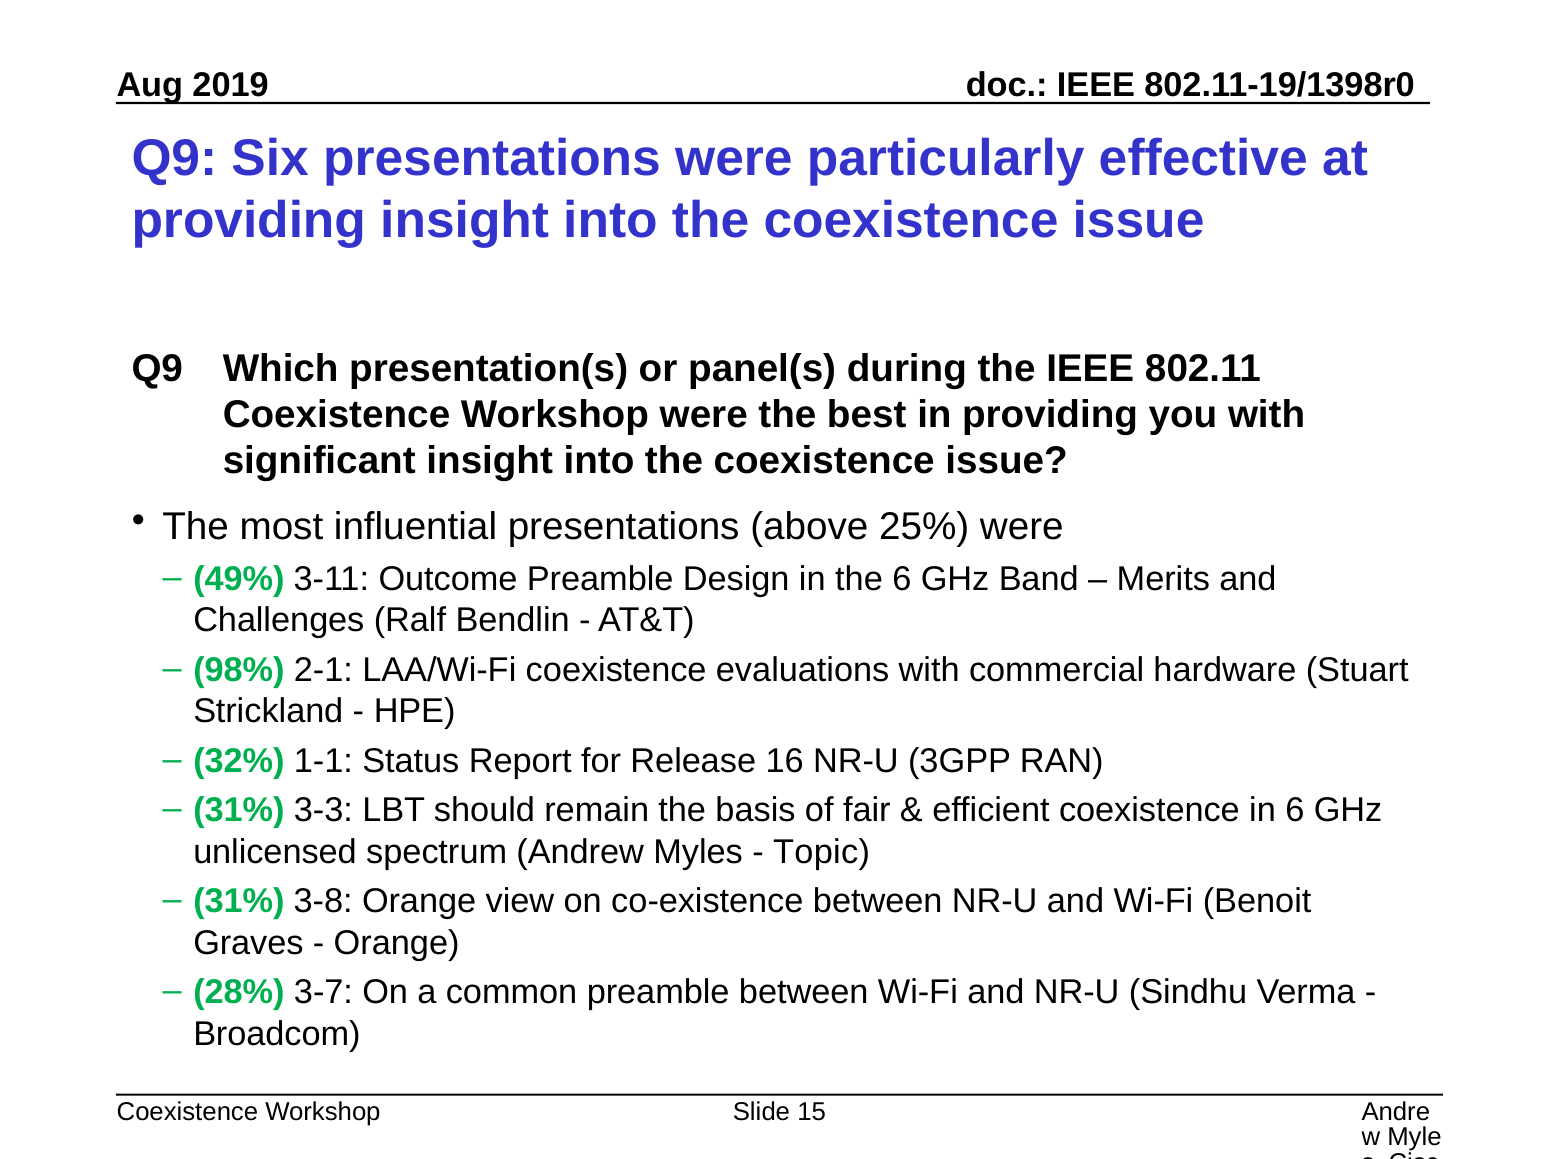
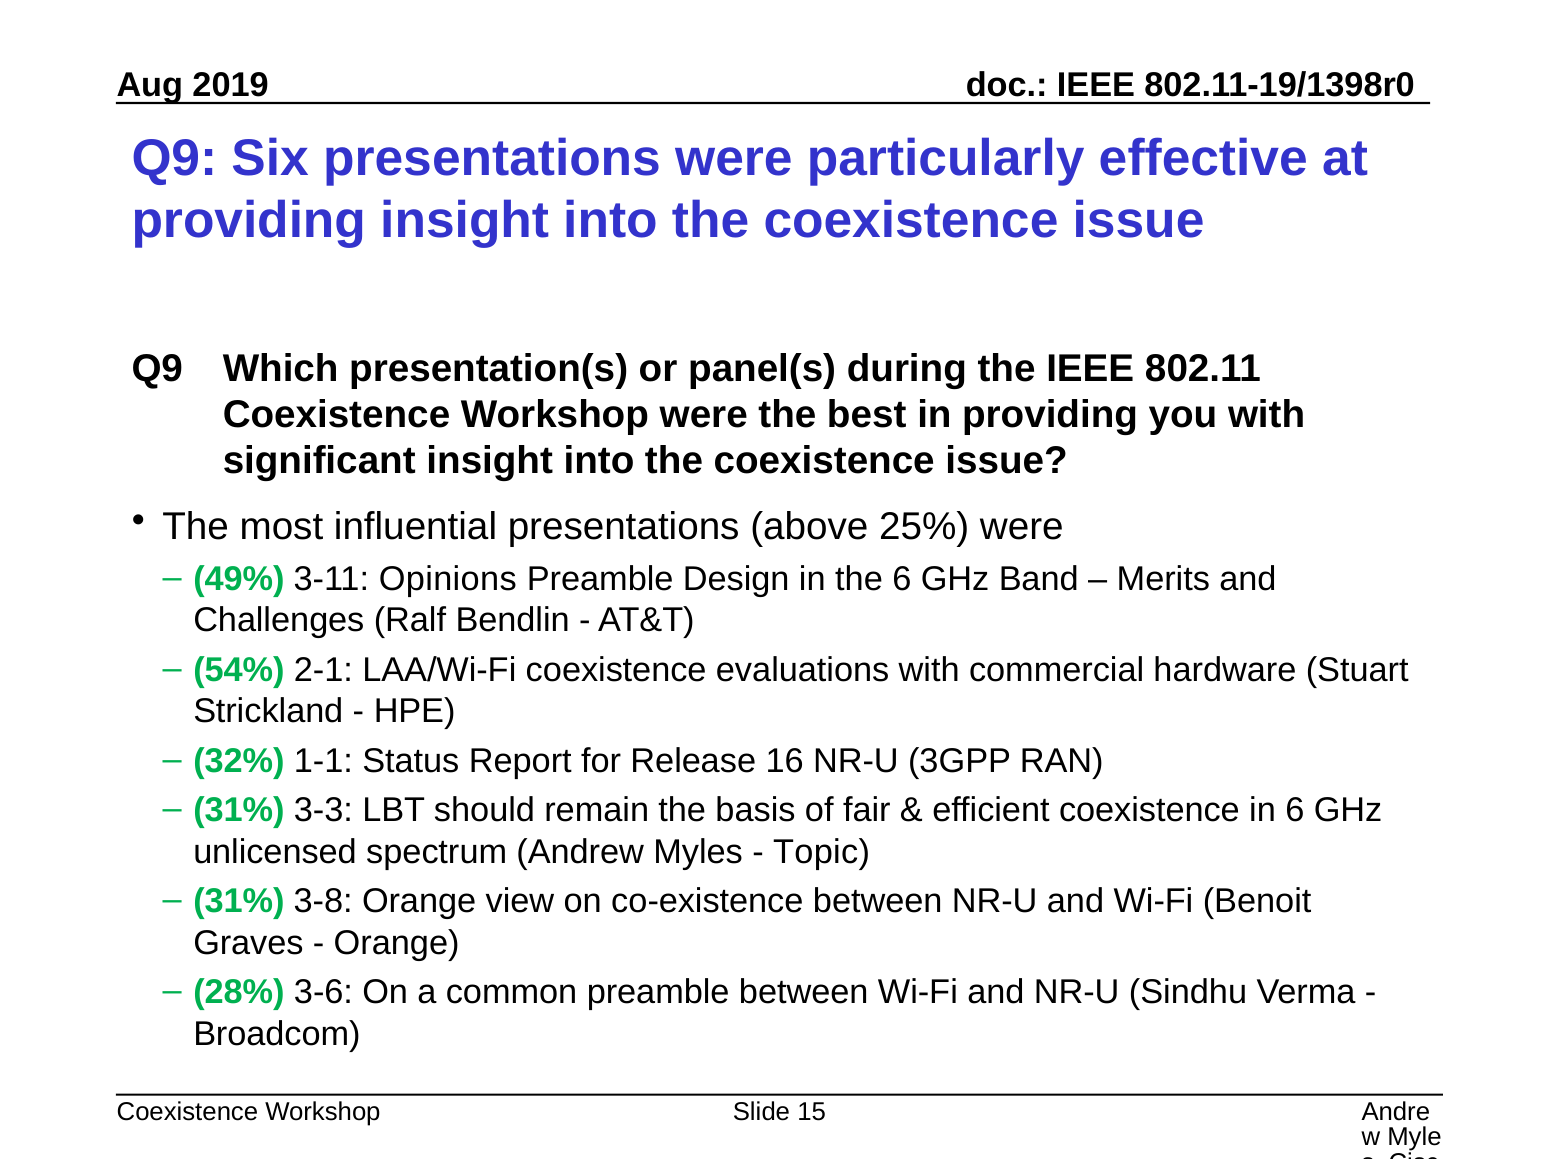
Outcome: Outcome -> Opinions (448, 579)
98%: 98% -> 54% (239, 670)
3-7: 3-7 -> 3-6 (323, 993)
